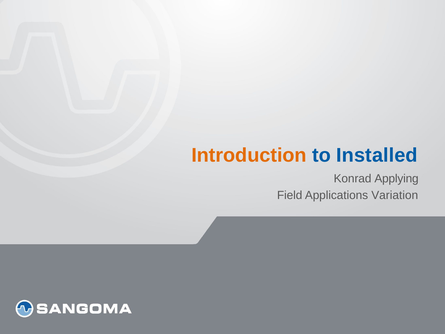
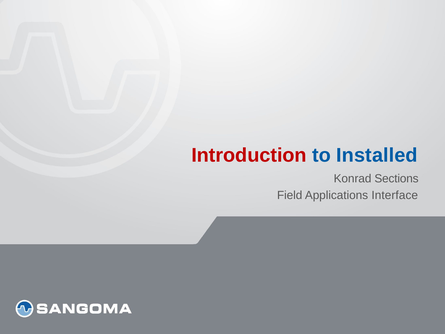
Introduction colour: orange -> red (249, 155)
Applying: Applying -> Sections (397, 179)
Variation: Variation -> Interface (395, 195)
